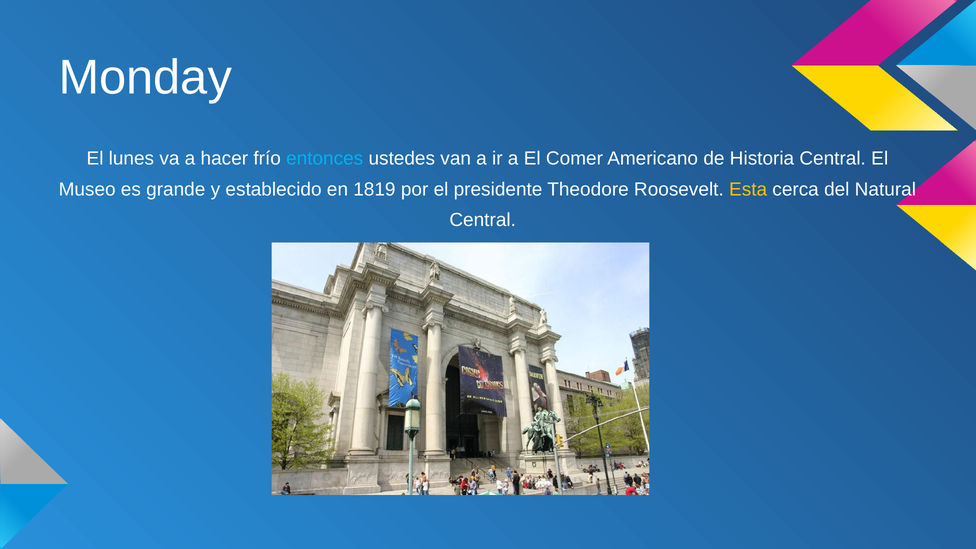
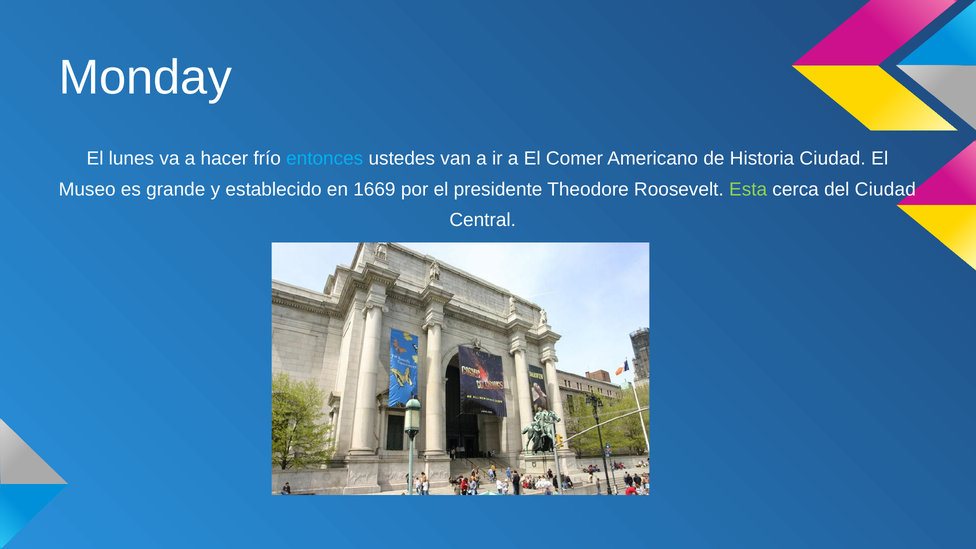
Historia Central: Central -> Ciudad (833, 159)
1819: 1819 -> 1669 (374, 189)
Esta colour: yellow -> light green (748, 189)
del Natural: Natural -> Ciudad (885, 189)
